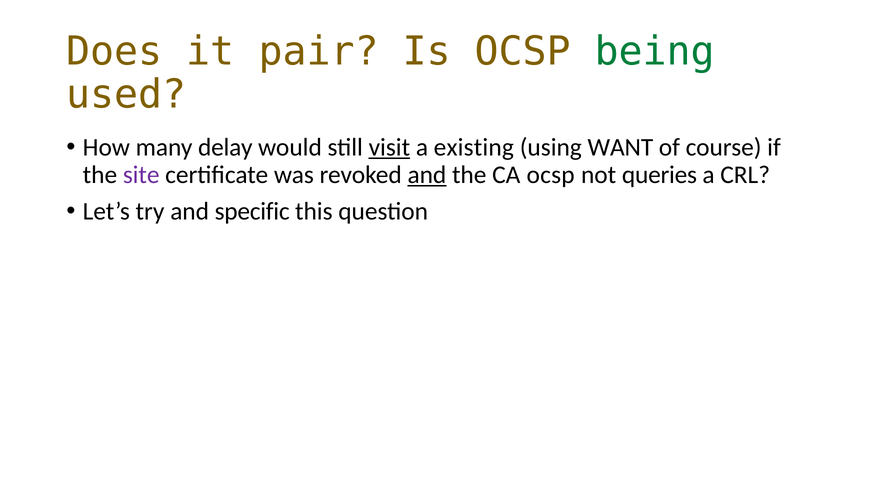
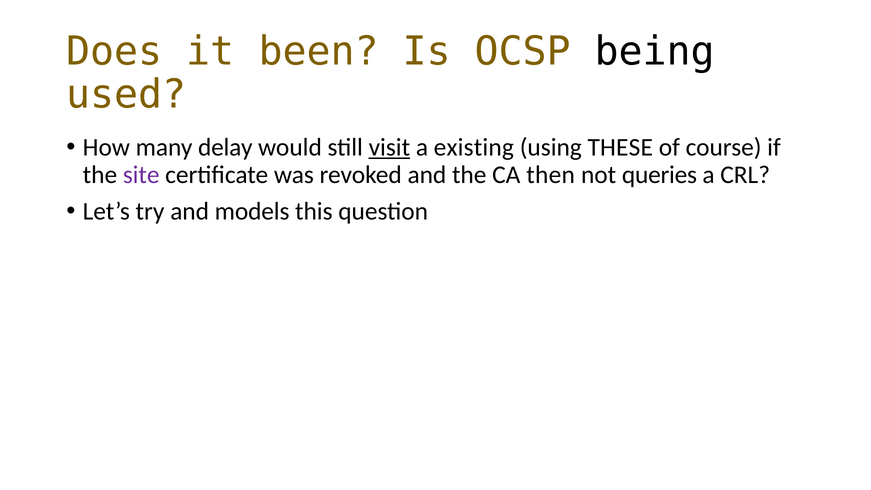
pair: pair -> been (319, 52)
being colour: green -> black (655, 52)
WANT: WANT -> THESE (620, 147)
and underline: present -> none (427, 175)
CA ocsp: ocsp -> then (551, 175)
specific: specific -> models (252, 211)
